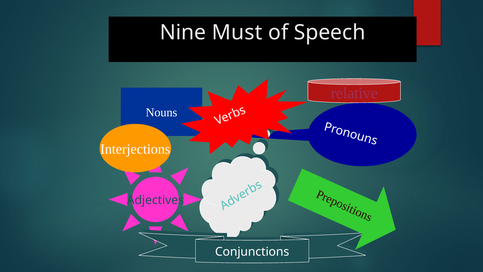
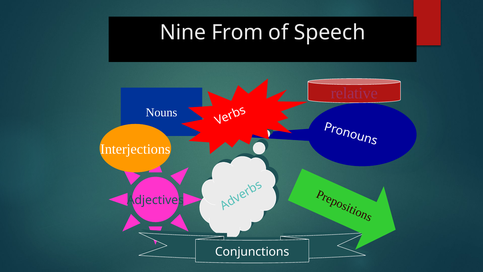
Must: Must -> From (237, 33)
